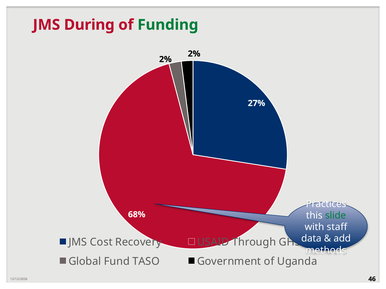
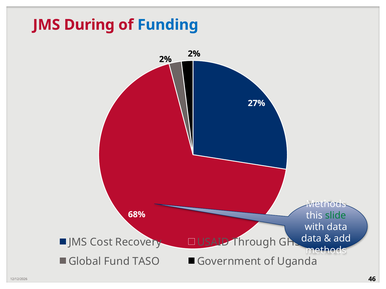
Funding colour: green -> blue (168, 25)
Practices: Practices -> Methods (326, 204)
with staff: staff -> data (337, 227)
